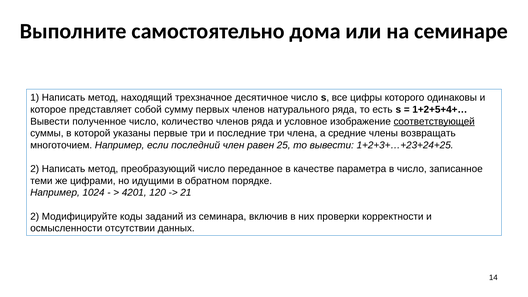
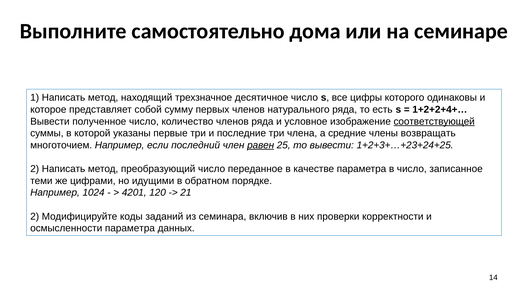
1+2+5+4+…: 1+2+5+4+… -> 1+2+2+4+… (440, 110)
равен underline: none -> present (261, 145)
осмысленности отсутствии: отсутствии -> параметра (130, 228)
